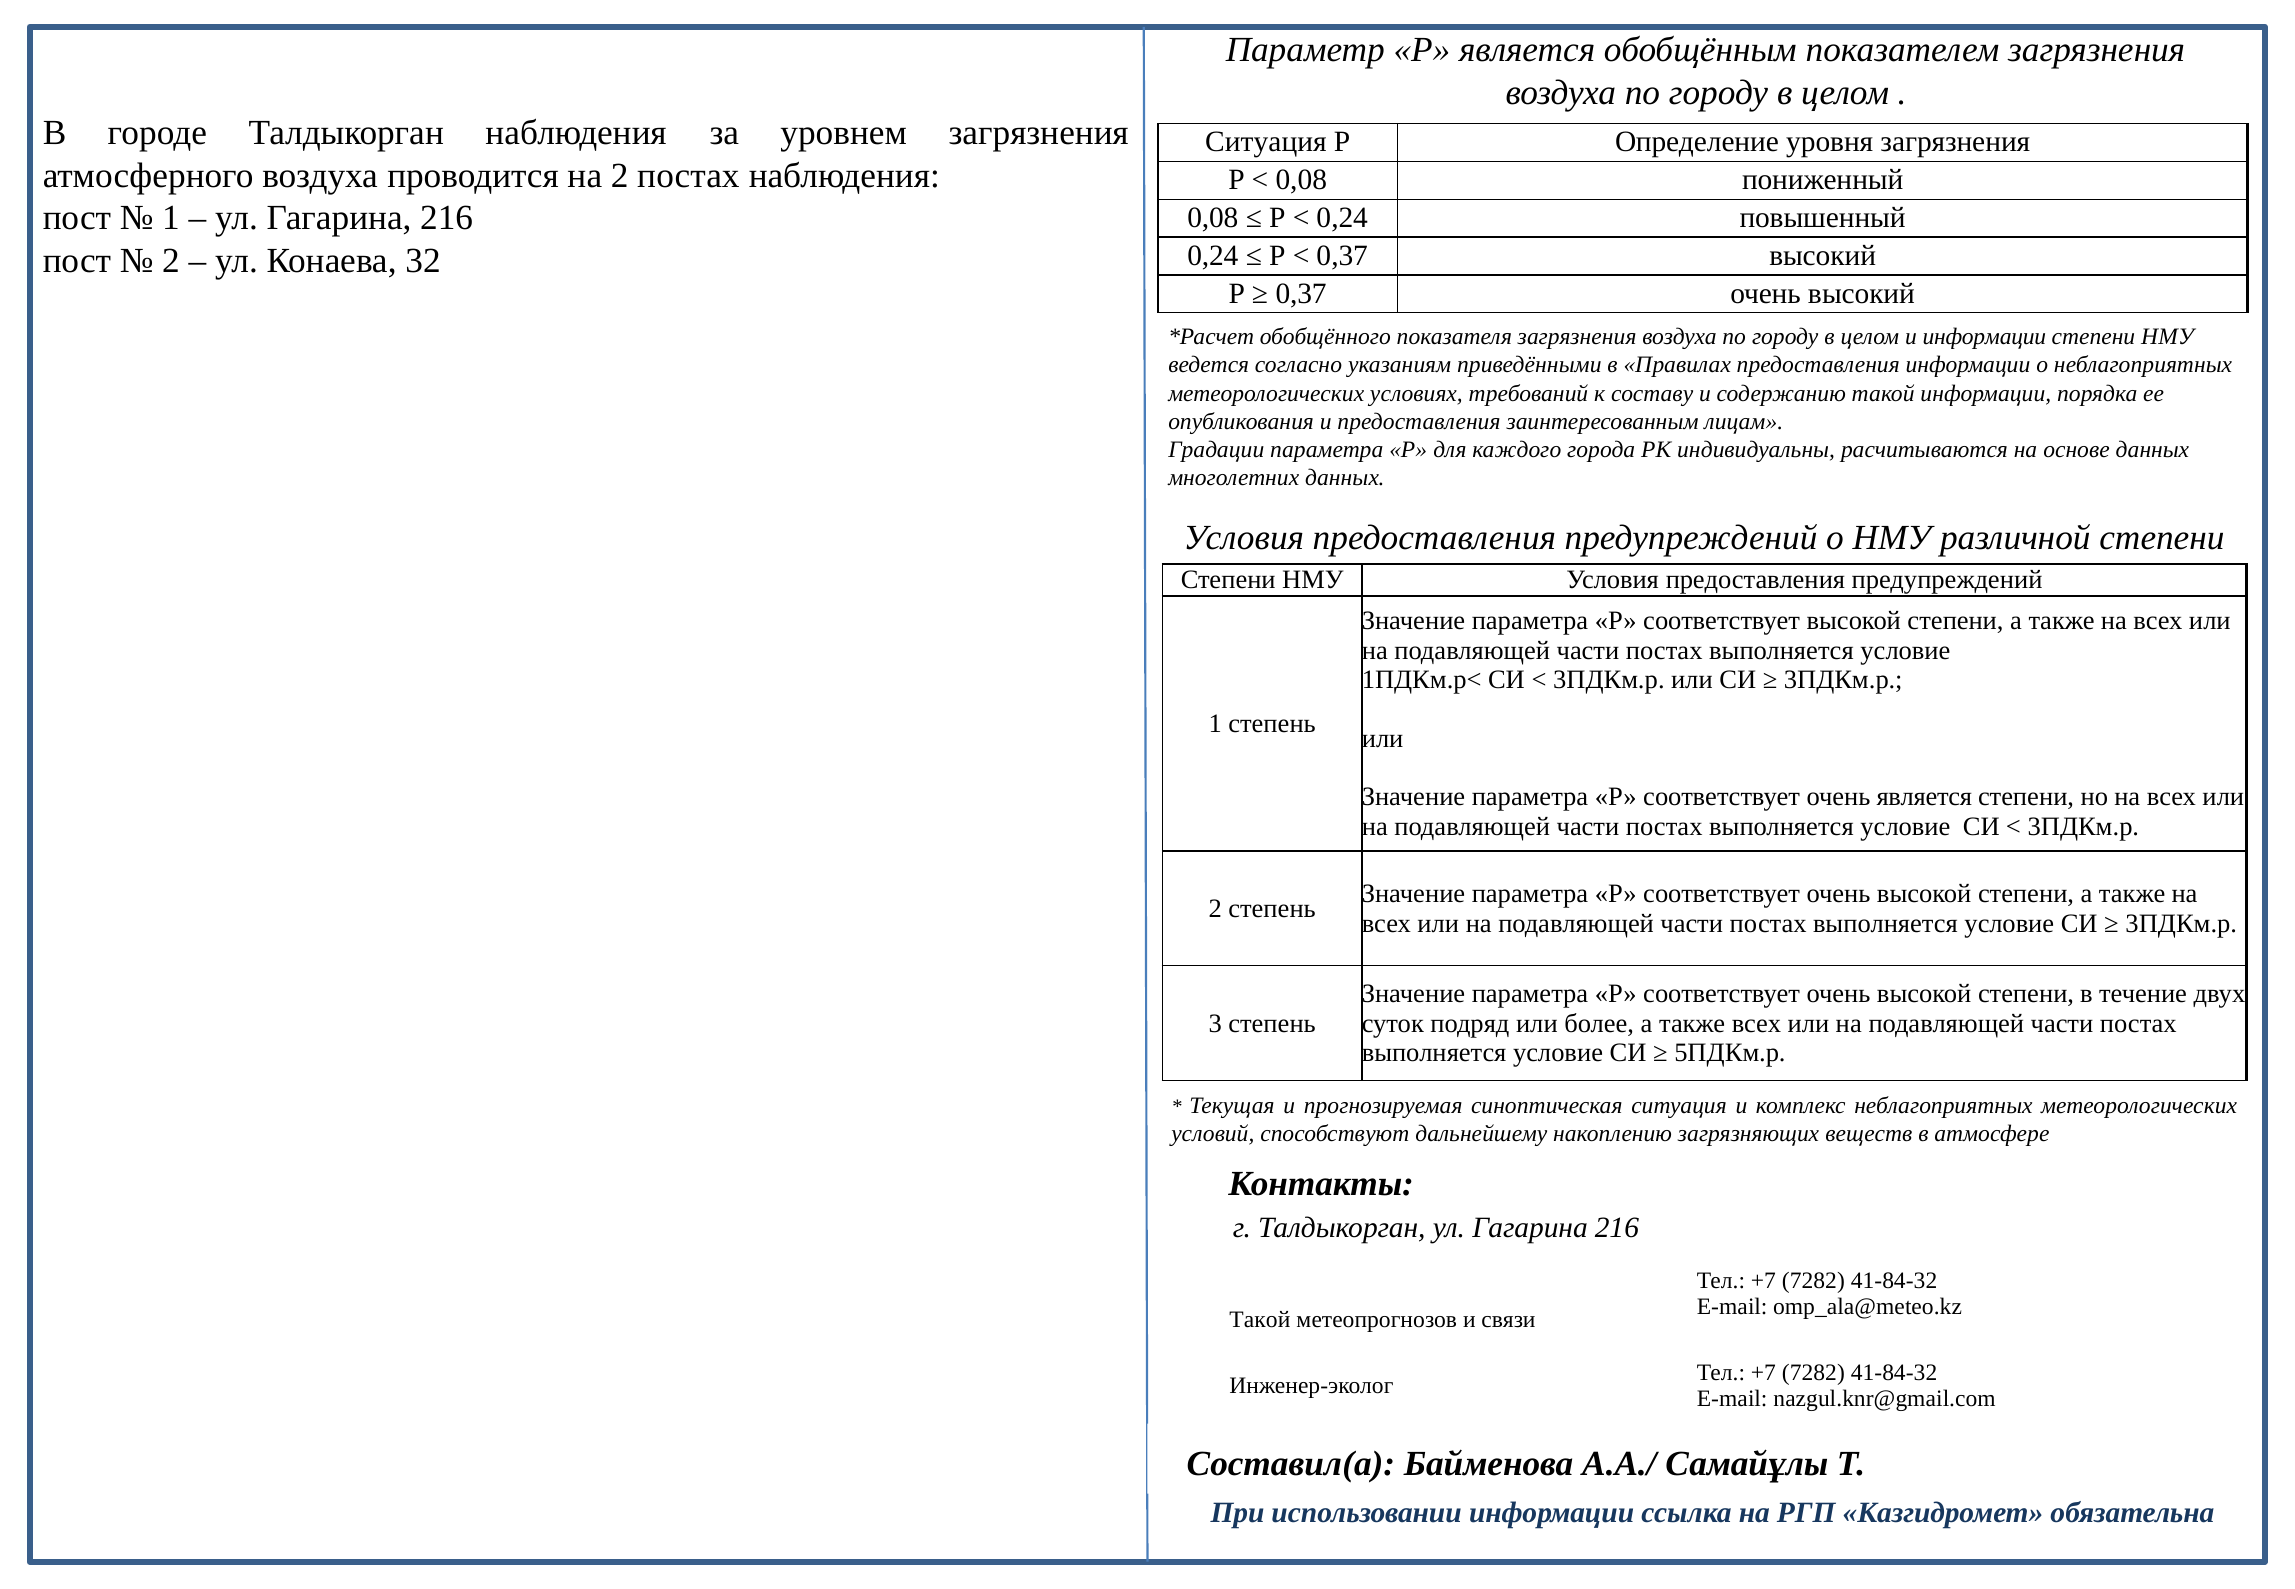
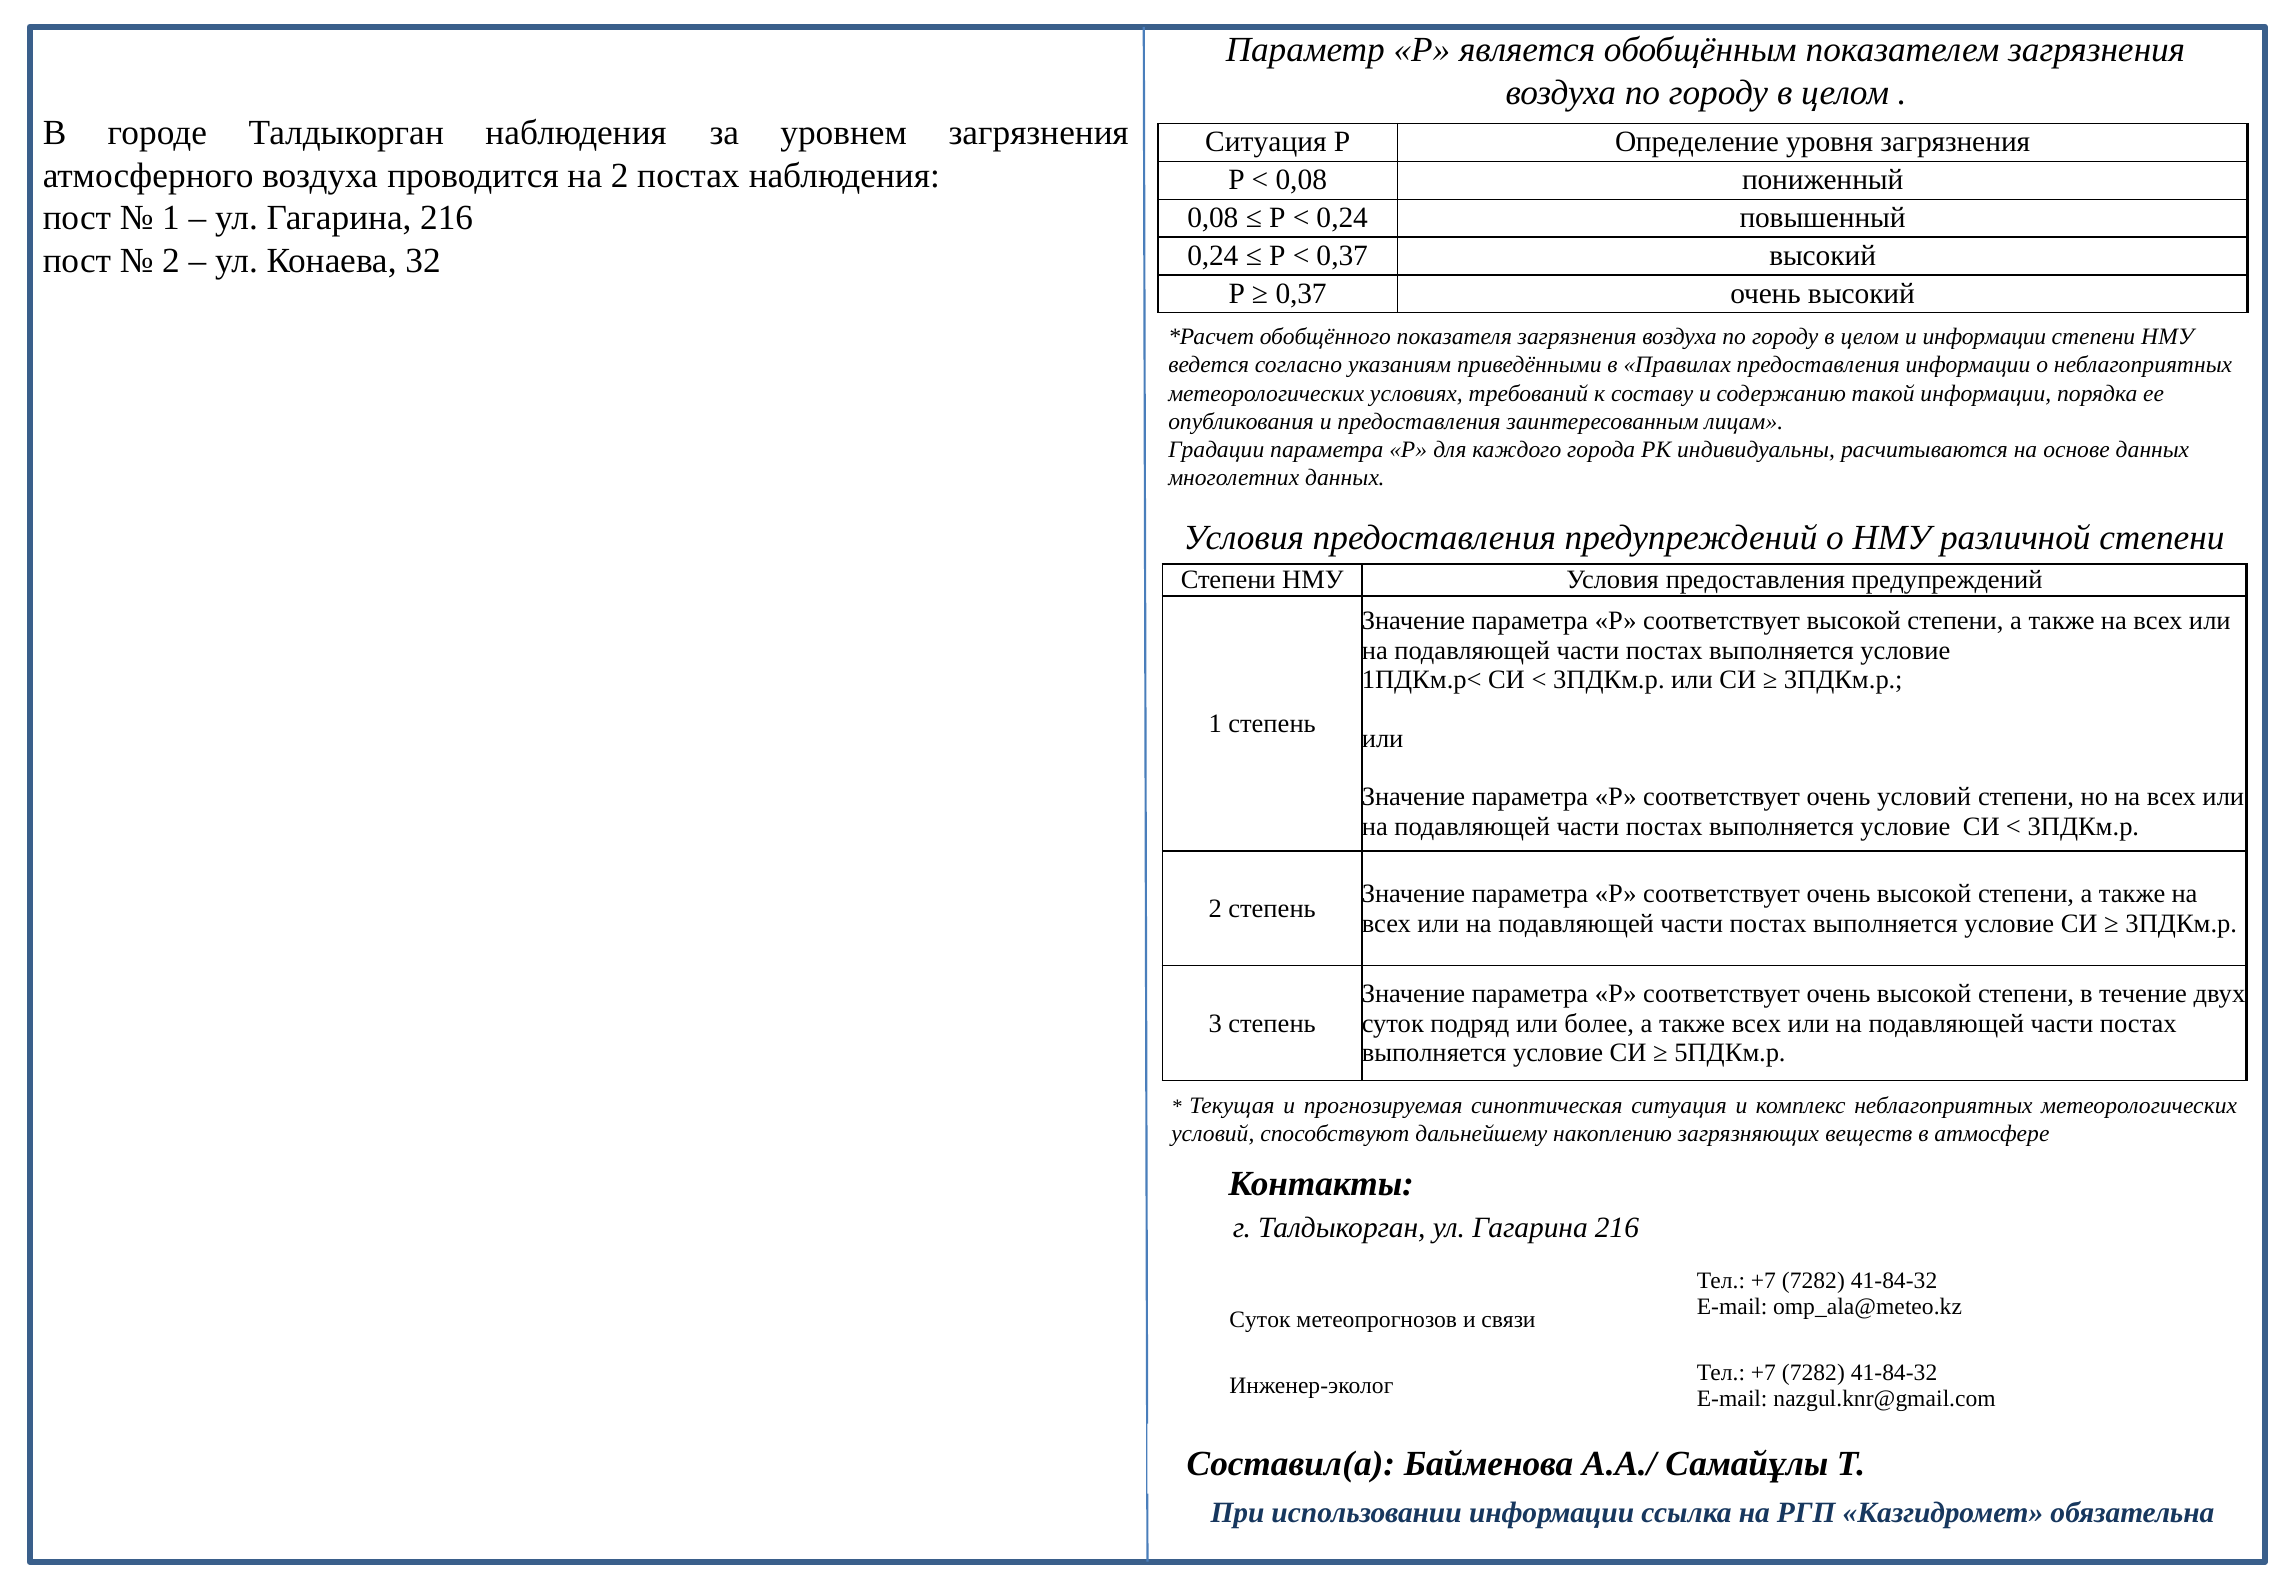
очень является: является -> условий (1924, 797)
Такой: Такой -> Суток (1260, 1320)
